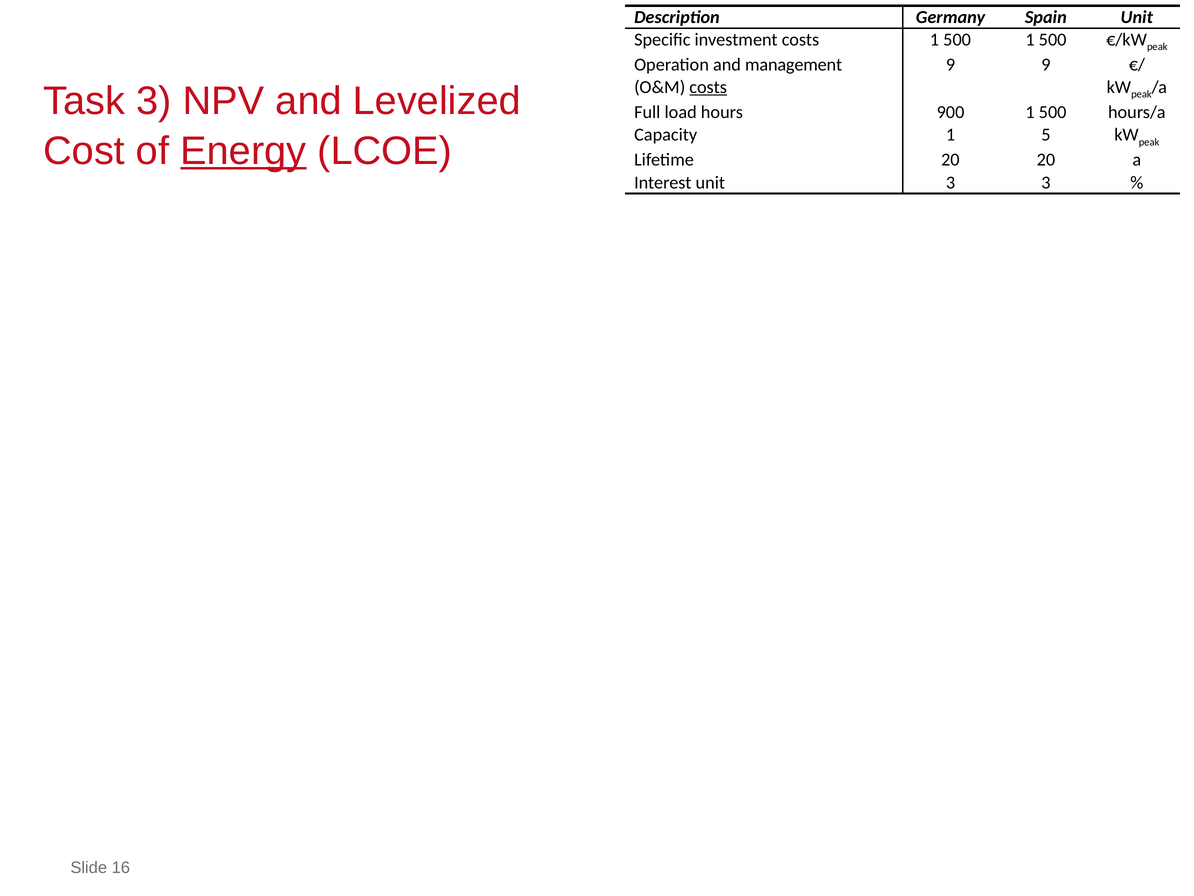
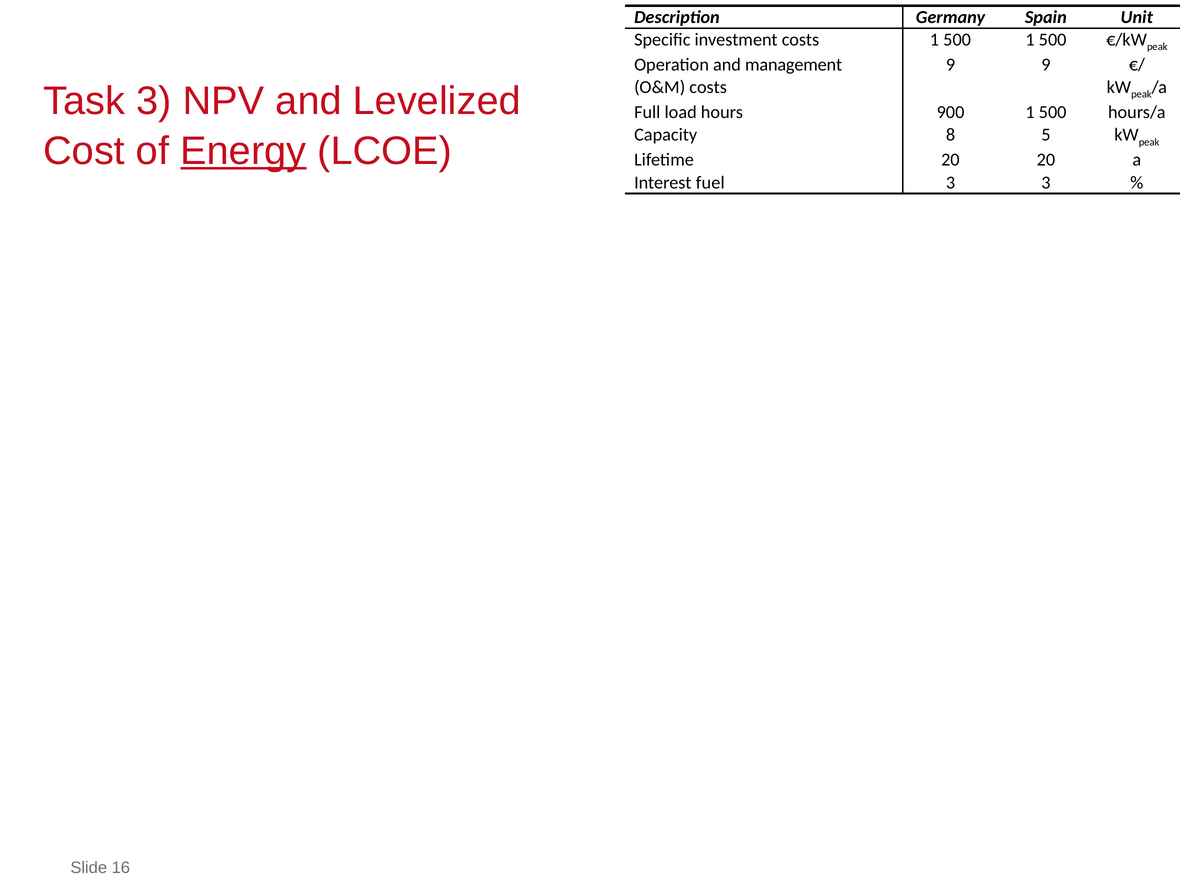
costs underline: present -> none (708, 87)
Capacity 1: 1 -> 8 (951, 135)
Interest unit: unit -> fuel (710, 182)
